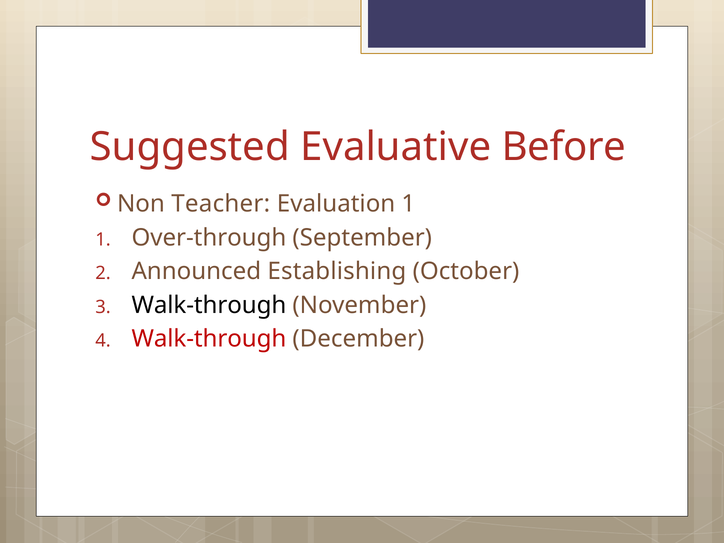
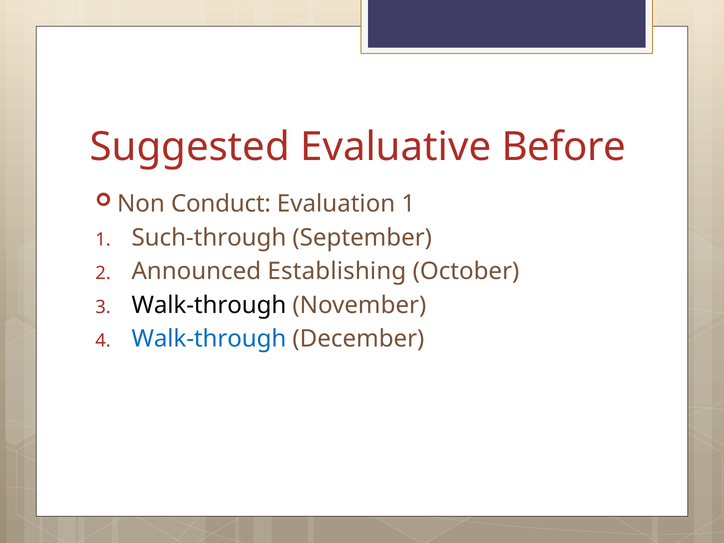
Teacher: Teacher -> Conduct (221, 204)
Over-through: Over-through -> Such-through (209, 238)
Walk-through colour: red -> blue (209, 339)
